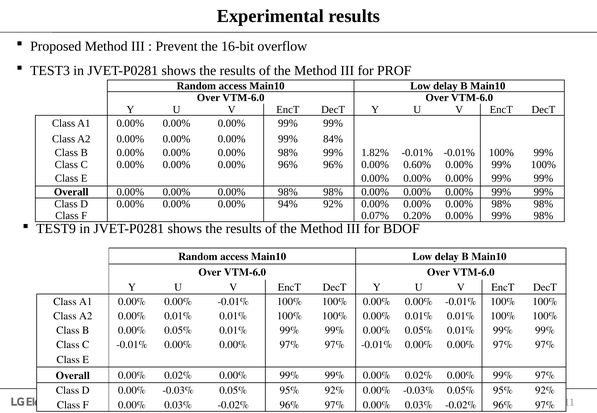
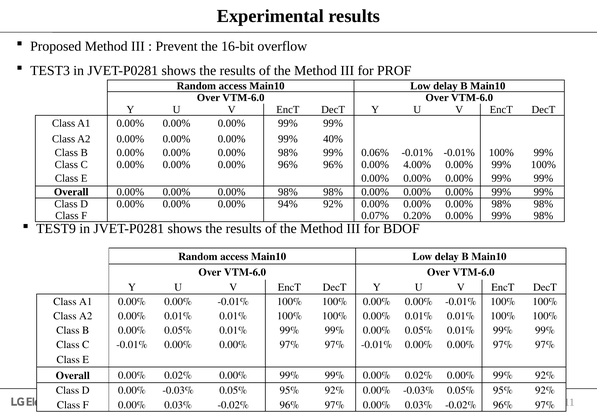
84%: 84% -> 40% (333, 139)
1.82%: 1.82% -> 0.06% (375, 153)
0.60%: 0.60% -> 4.00% (417, 165)
99% 97%: 97% -> 92% (545, 376)
